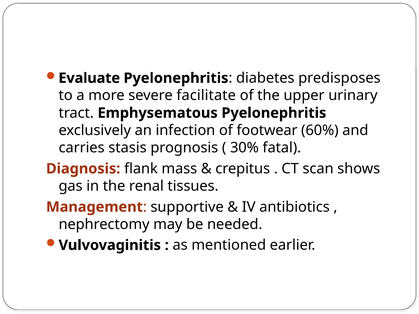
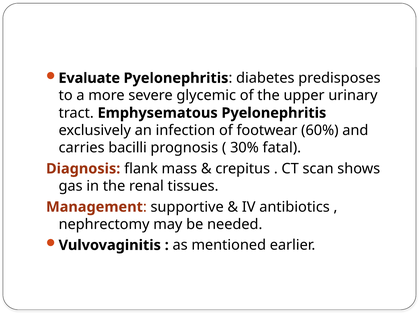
facilitate: facilitate -> glycemic (206, 96)
stasis: stasis -> bacilli (128, 148)
